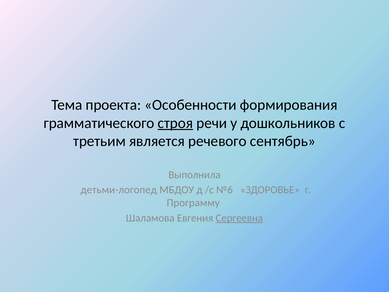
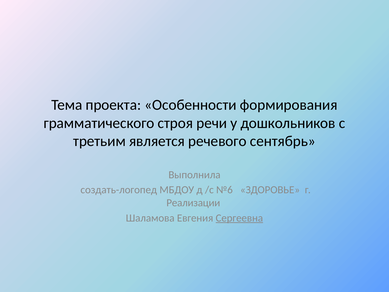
строя underline: present -> none (175, 123)
детьми-логопед: детьми-логопед -> создать-логопед (119, 190)
Программу: Программу -> Реализации (193, 203)
